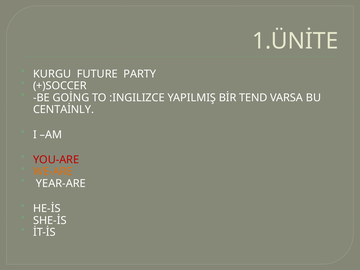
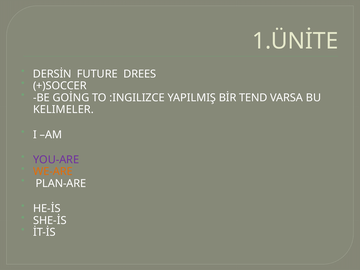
KURGU: KURGU -> DERSİN (52, 74)
PARTY: PARTY -> DREES (140, 74)
CENTAİNLY: CENTAİNLY -> KELIMELER (63, 110)
YOU-ARE colour: red -> purple (56, 160)
YEAR-ARE: YEAR-ARE -> PLAN-ARE (61, 183)
